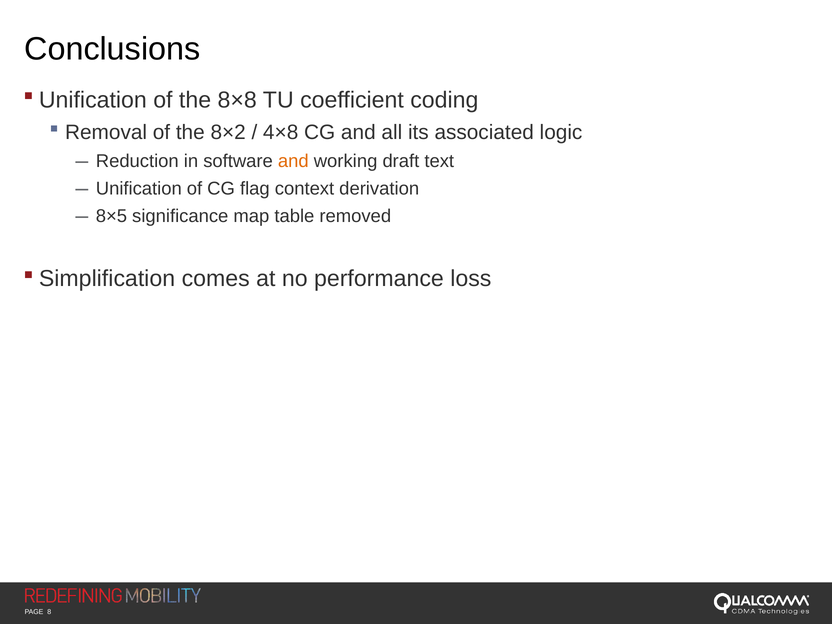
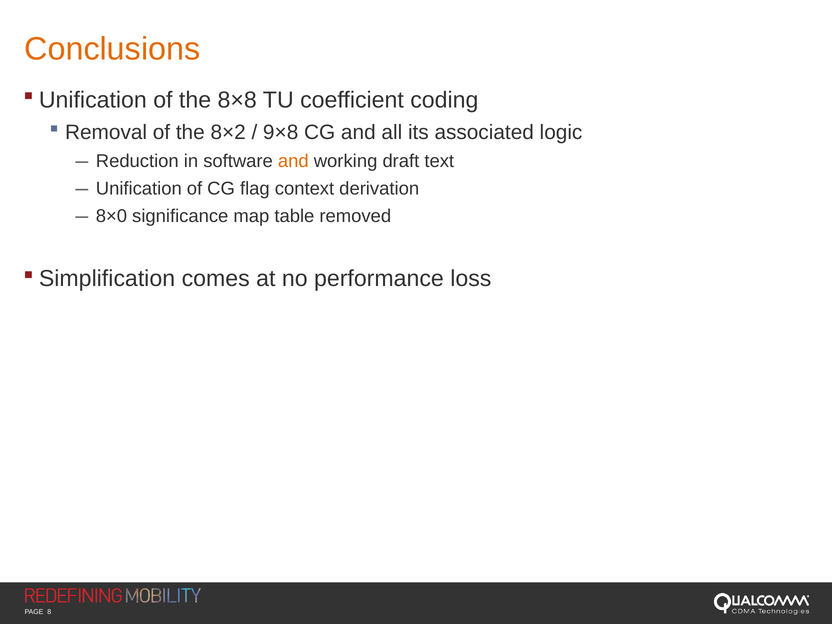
Conclusions colour: black -> orange (112, 49)
4×8: 4×8 -> 9×8 (281, 132)
8×5: 8×5 -> 8×0 (111, 216)
